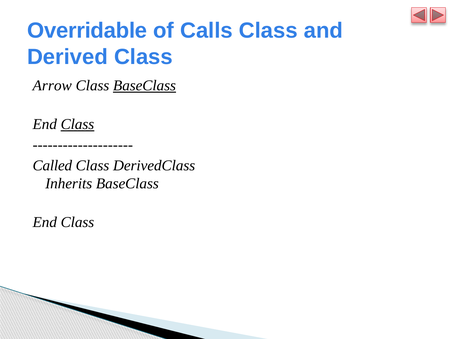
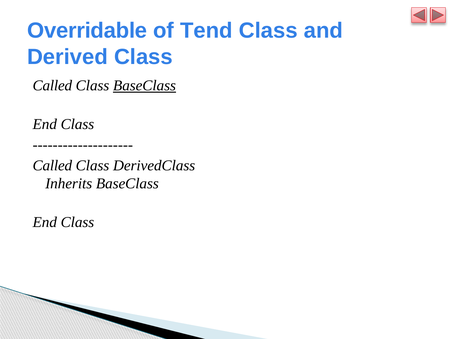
Calls: Calls -> Tend (206, 31)
Arrow: Arrow -> Called (52, 86)
Class underline: present -> none (77, 125)
